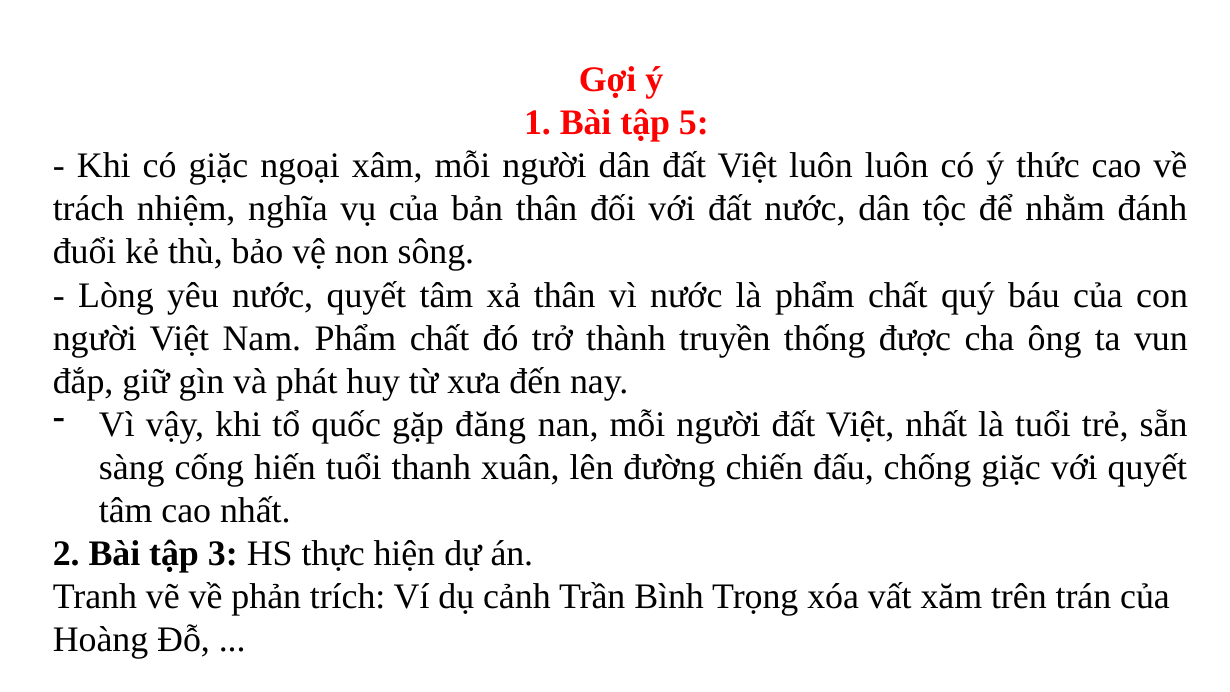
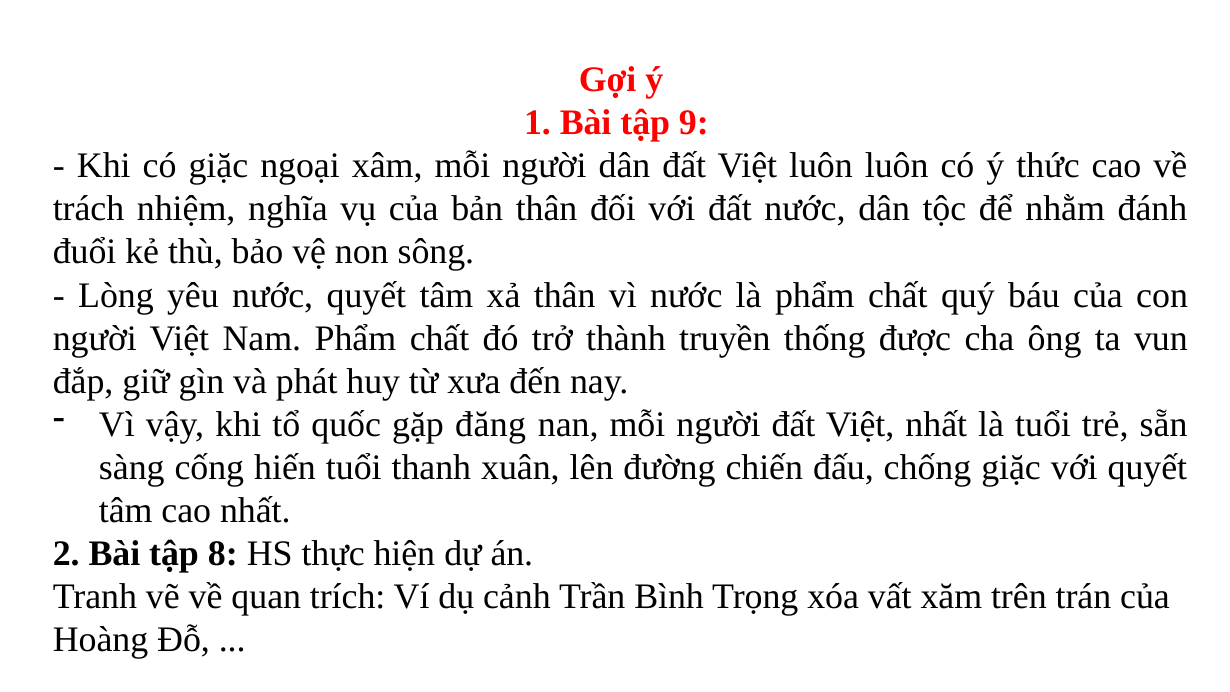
5: 5 -> 9 (694, 123)
3: 3 -> 8 (223, 554)
phản: phản -> quan (266, 597)
